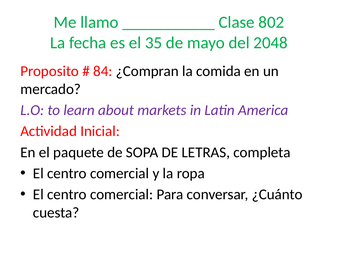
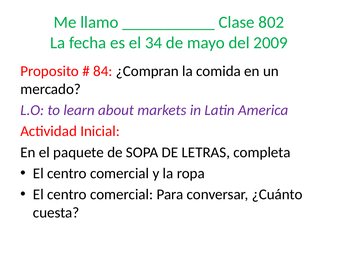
35: 35 -> 34 (154, 43)
2048: 2048 -> 2009 (271, 43)
